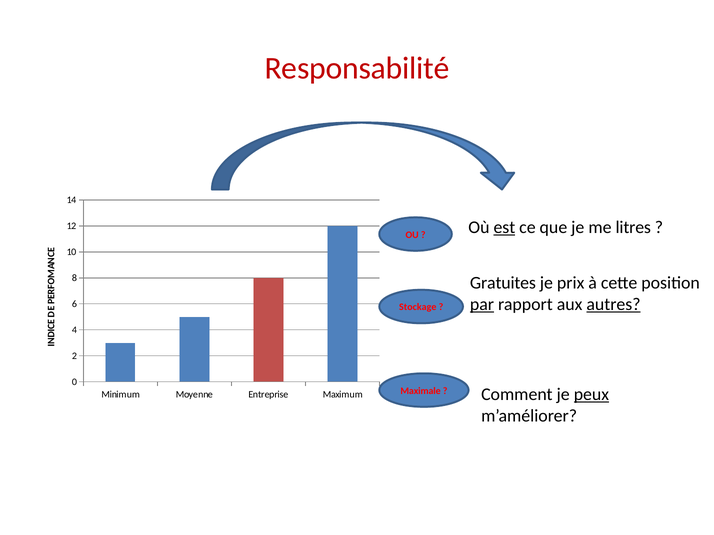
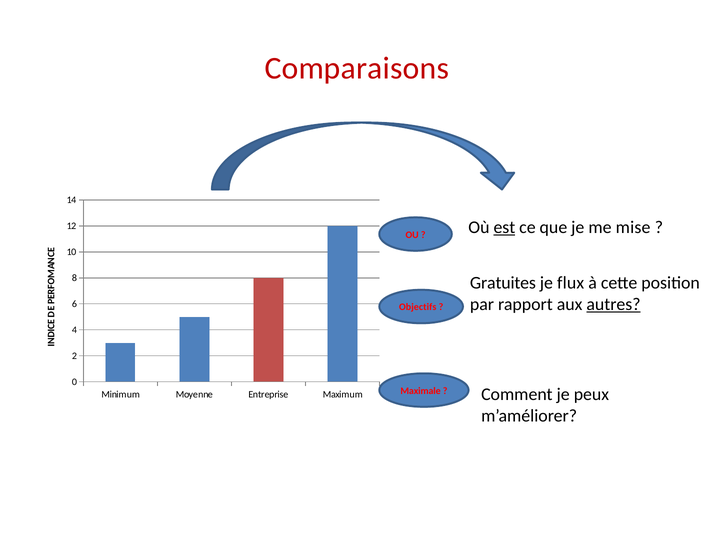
Responsabilité: Responsabilité -> Comparaisons (357, 68)
litres: litres -> mise (633, 227)
prix: prix -> flux (571, 283)
par underline: present -> none (482, 305)
Stockage: Stockage -> Objectifs (418, 307)
peux underline: present -> none (591, 395)
